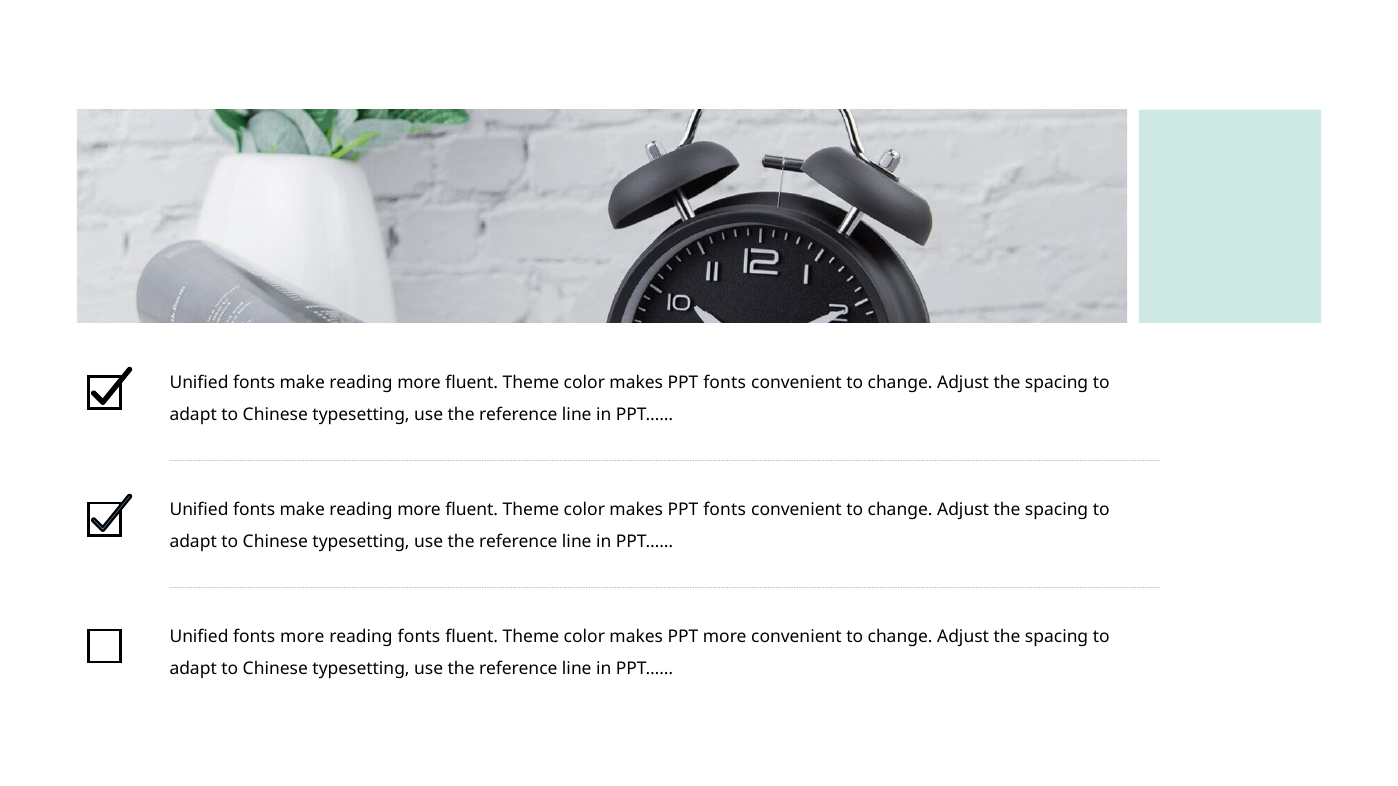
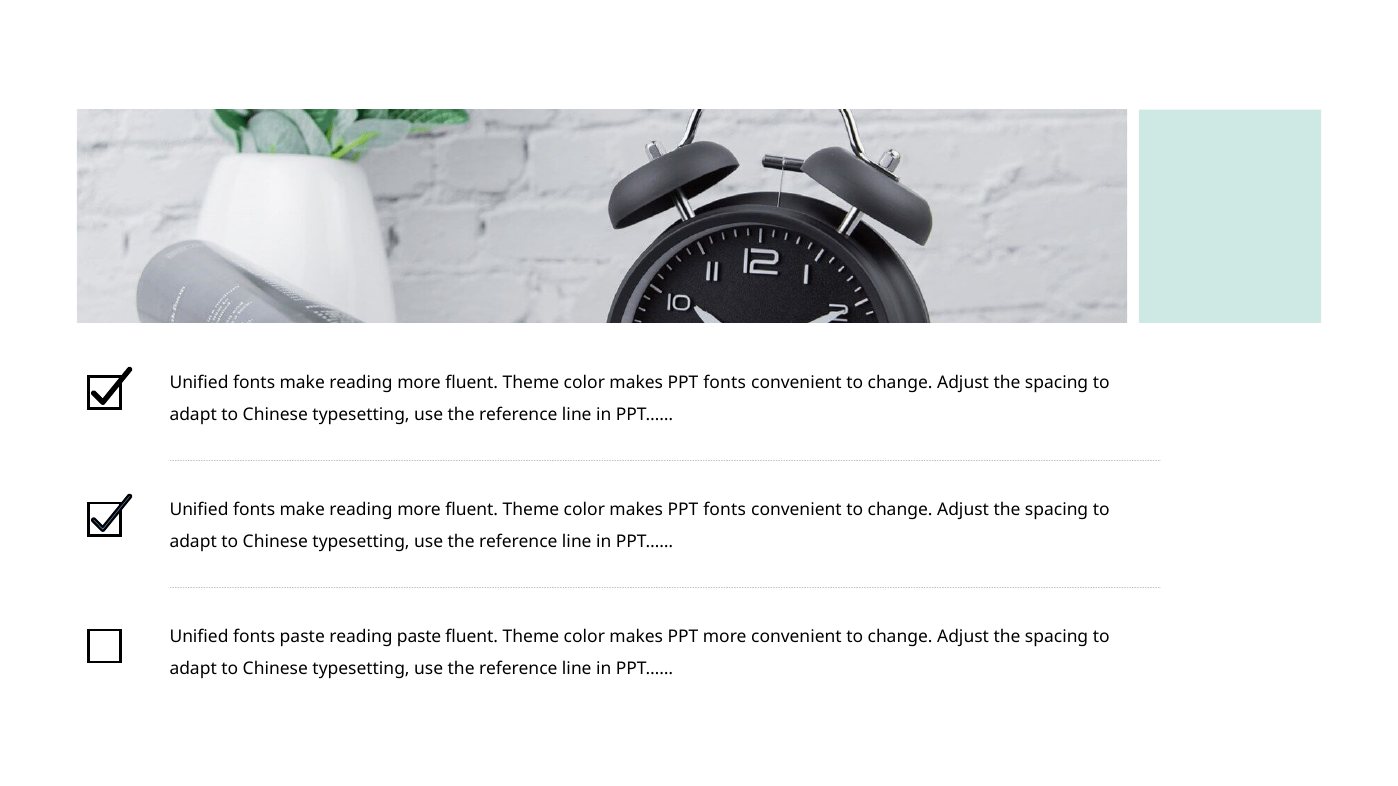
fonts more: more -> paste (302, 637)
reading fonts: fonts -> paste (419, 637)
